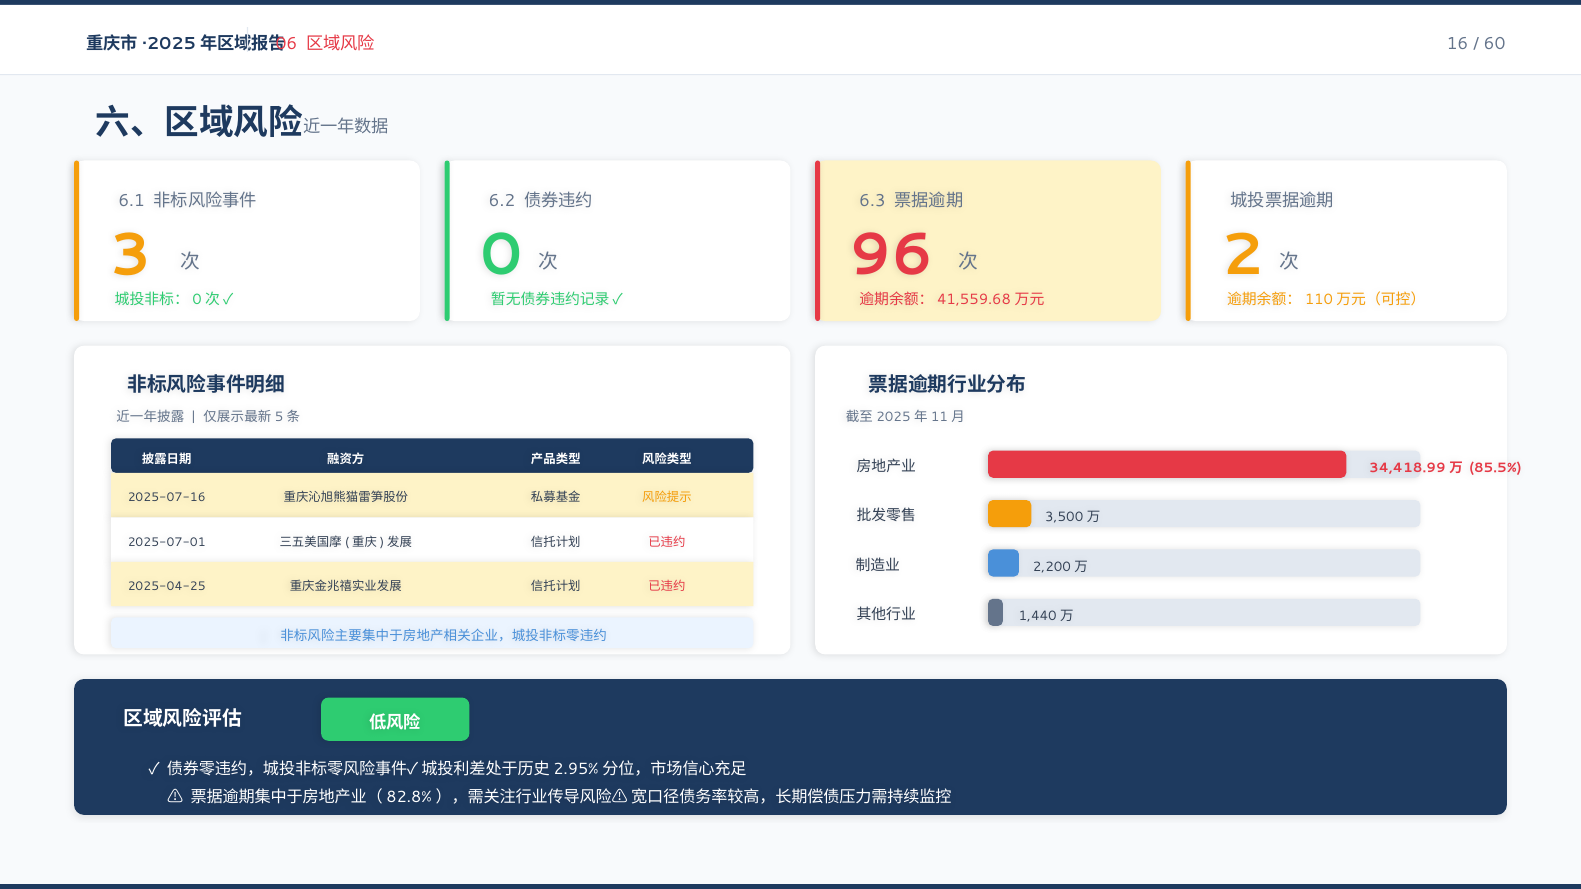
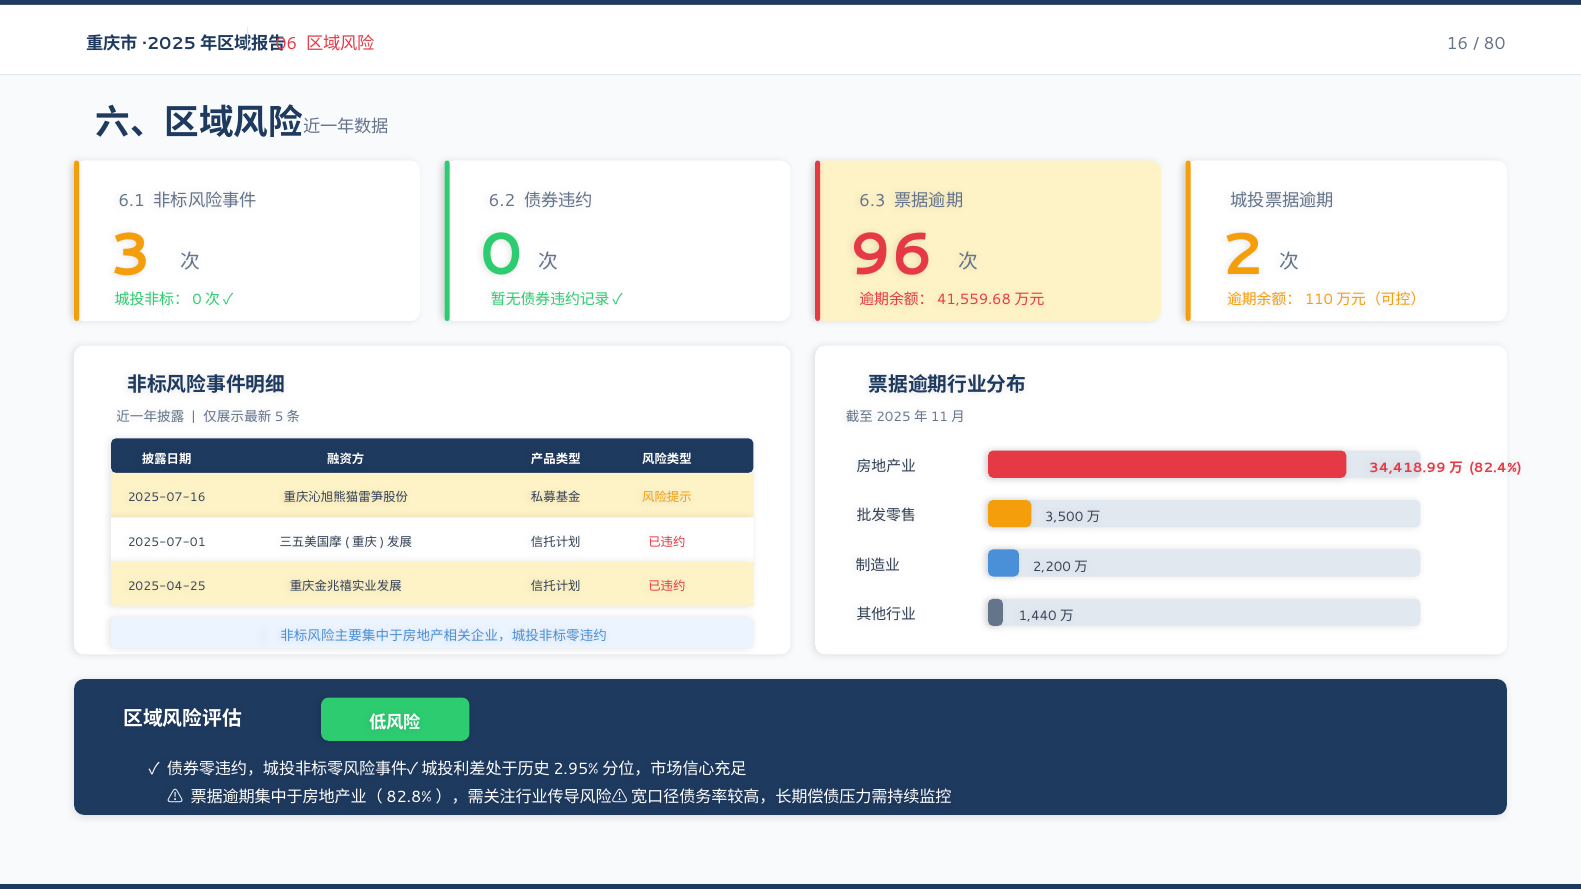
60: 60 -> 80 (1495, 44)
85.5%: 85.5% -> 82.4% (1495, 468)
